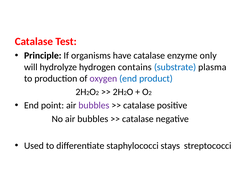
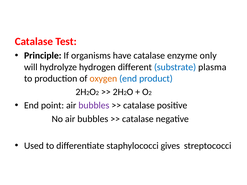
contains: contains -> different (135, 67)
oxygen colour: purple -> orange (103, 79)
stays: stays -> gives (170, 146)
